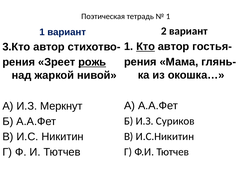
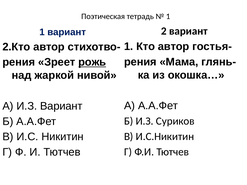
Кто underline: present -> none (146, 47)
3.Кто: 3.Кто -> 2.Кто (16, 47)
И.З Меркнут: Меркнут -> Вариант (61, 106)
